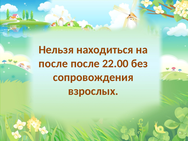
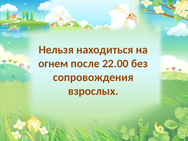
после: после -> огнем (53, 64)
